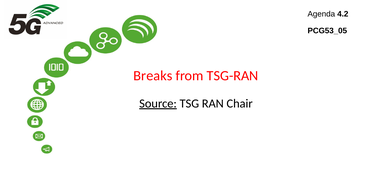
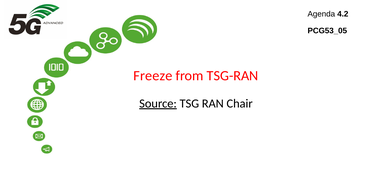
Breaks: Breaks -> Freeze (153, 76)
